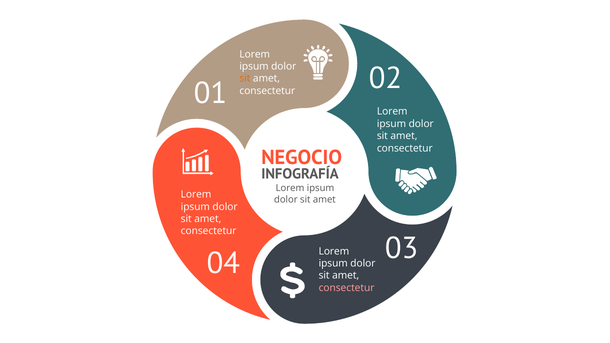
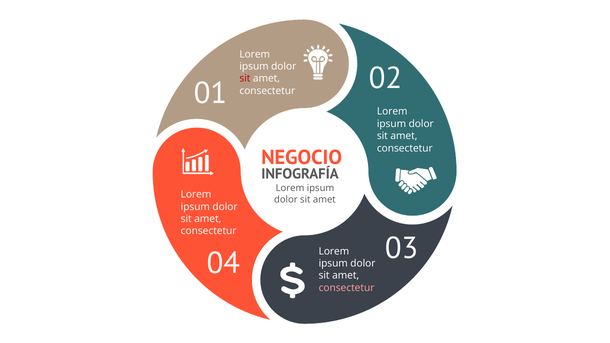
sit colour: orange -> red (245, 79)
